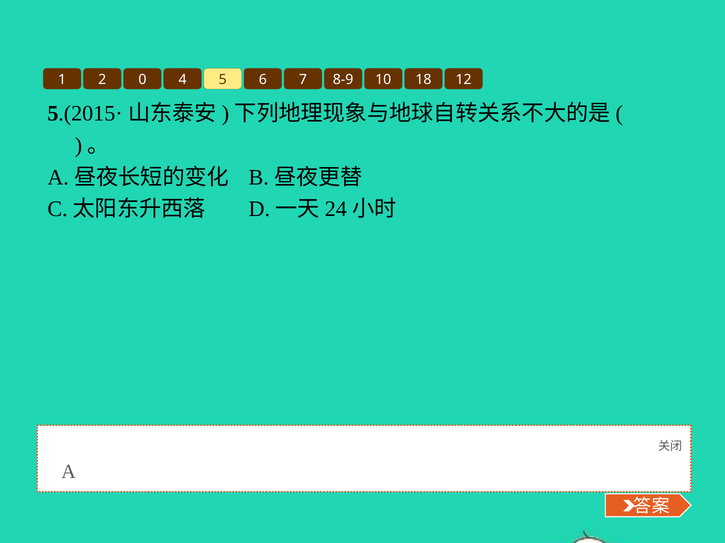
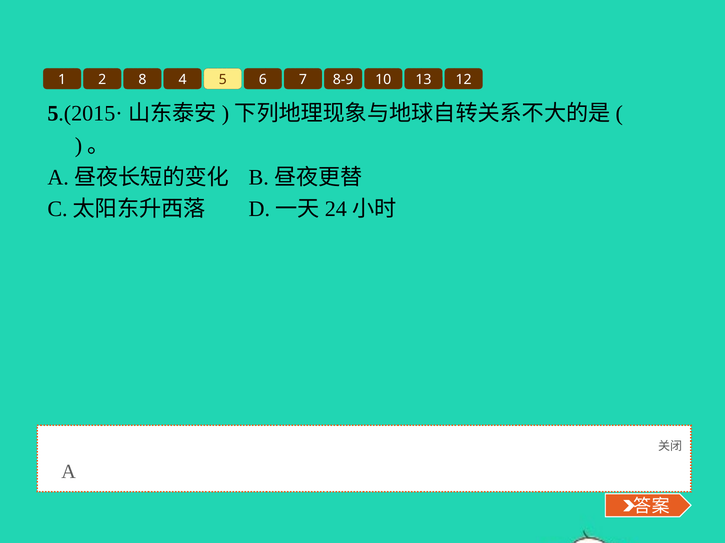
0: 0 -> 8 (142, 80)
18: 18 -> 13 (423, 80)
